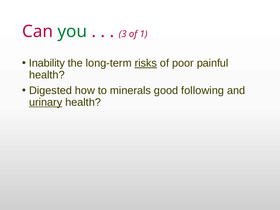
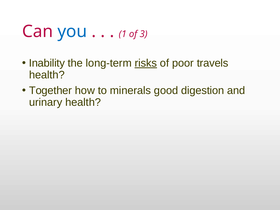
you colour: green -> blue (72, 31)
3: 3 -> 1 (123, 34)
1: 1 -> 3 (144, 34)
painful: painful -> travels (213, 63)
Digested: Digested -> Together (51, 90)
following: following -> digestion (203, 90)
urinary underline: present -> none (46, 102)
